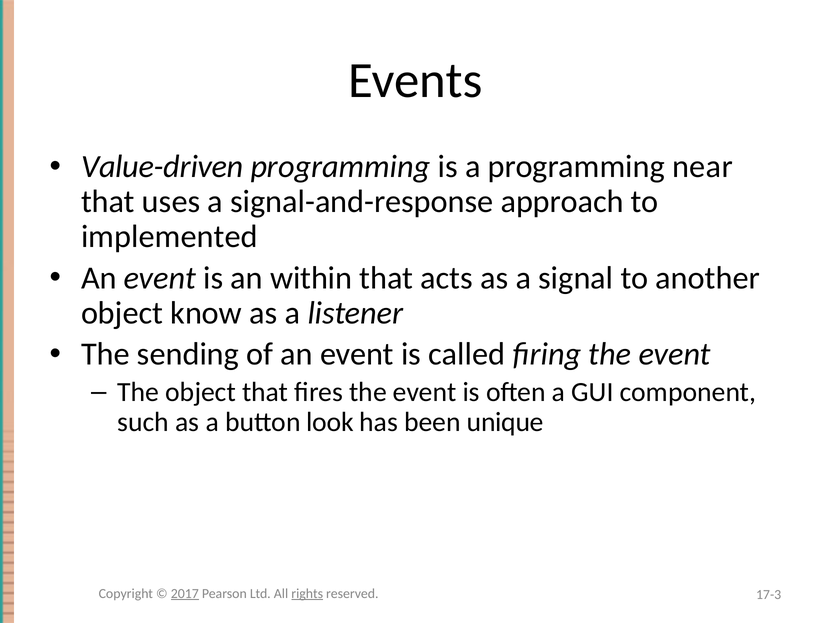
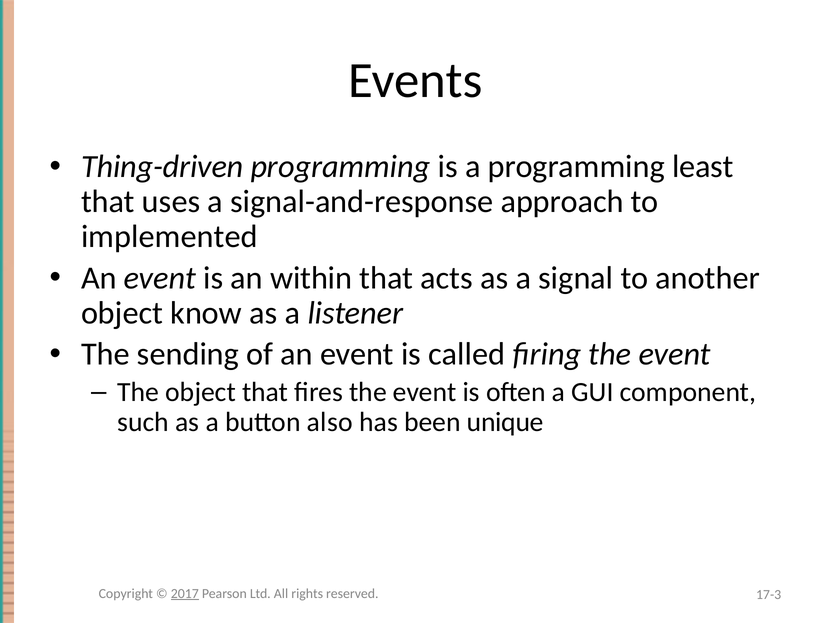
Value-driven: Value-driven -> Thing-driven (162, 167)
near: near -> least (703, 167)
look: look -> also (330, 422)
rights underline: present -> none (307, 594)
